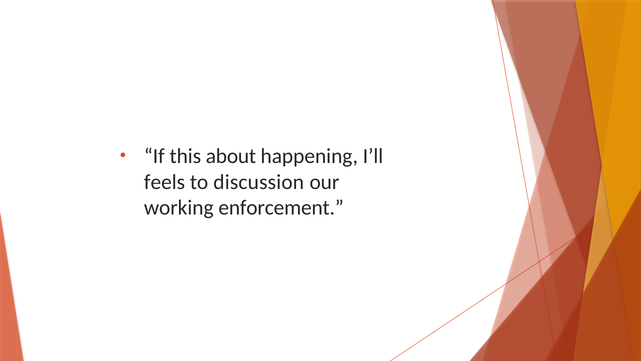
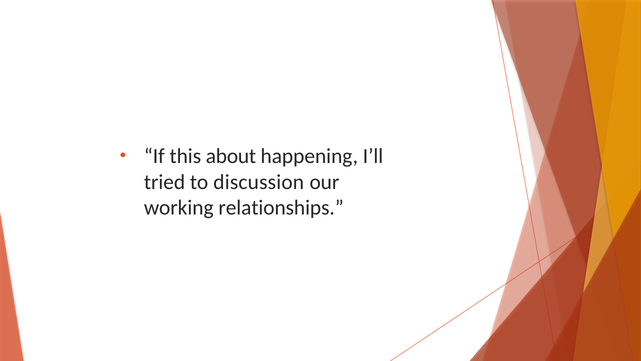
feels: feels -> tried (165, 182)
enforcement: enforcement -> relationships (281, 207)
